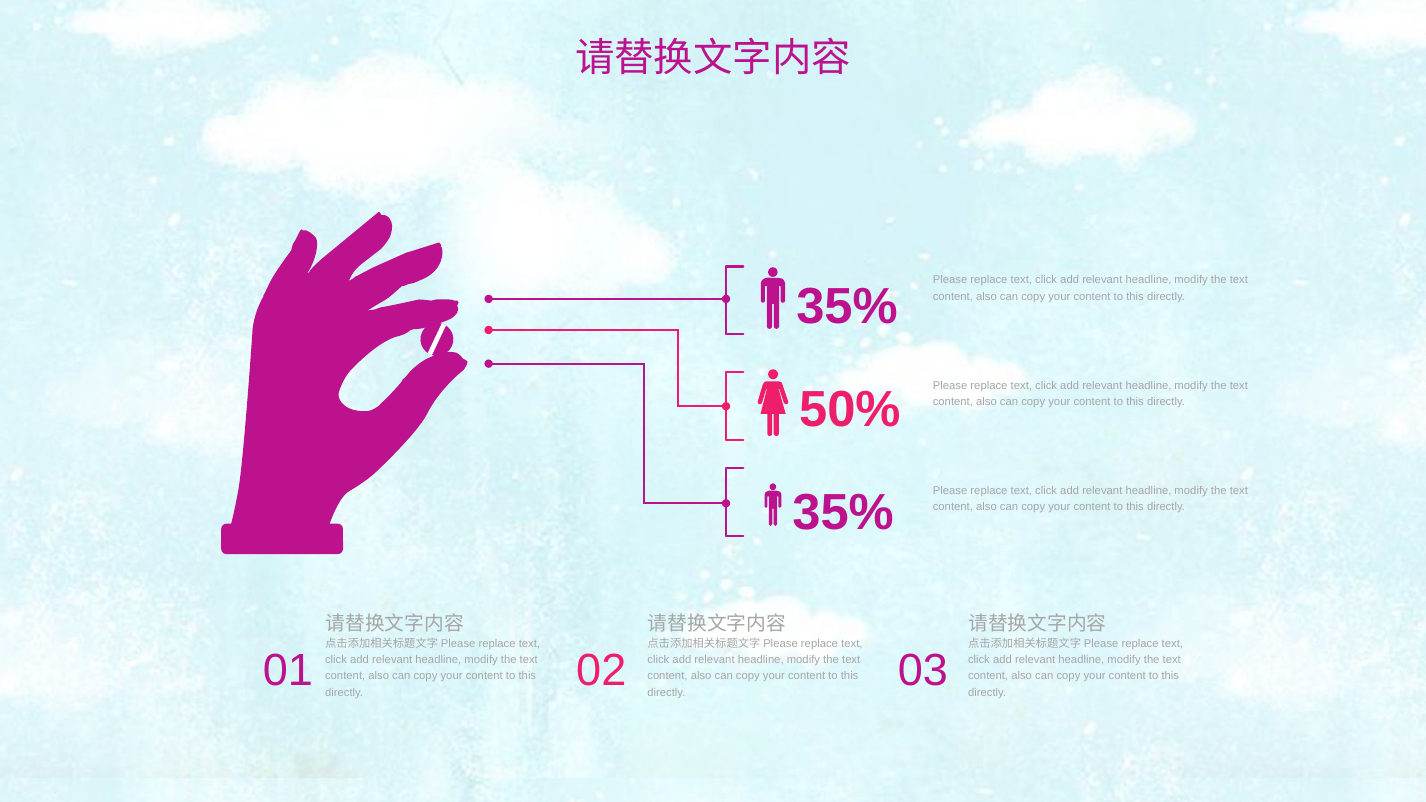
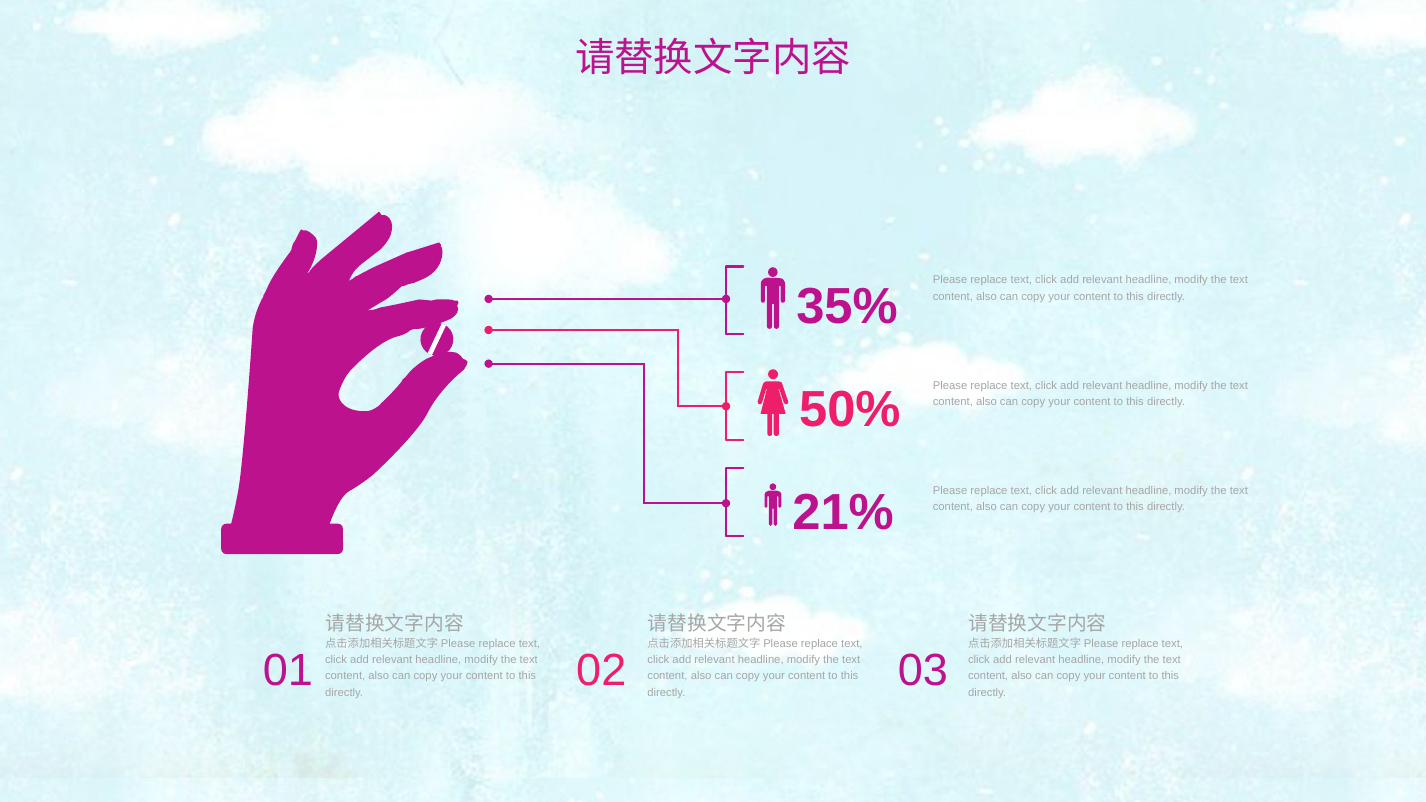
35%: 35% -> 21% (843, 513)
